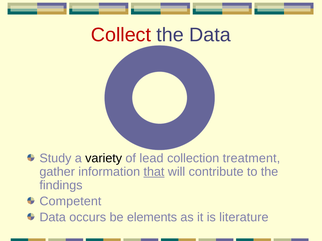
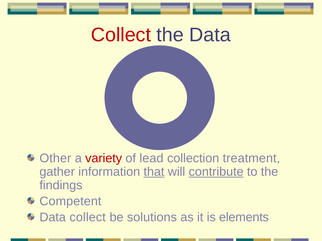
Study: Study -> Other (55, 159)
variety colour: black -> red (104, 159)
contribute underline: none -> present (216, 172)
Data occurs: occurs -> collect (88, 218)
elements: elements -> solutions (152, 218)
literature: literature -> elements (244, 218)
